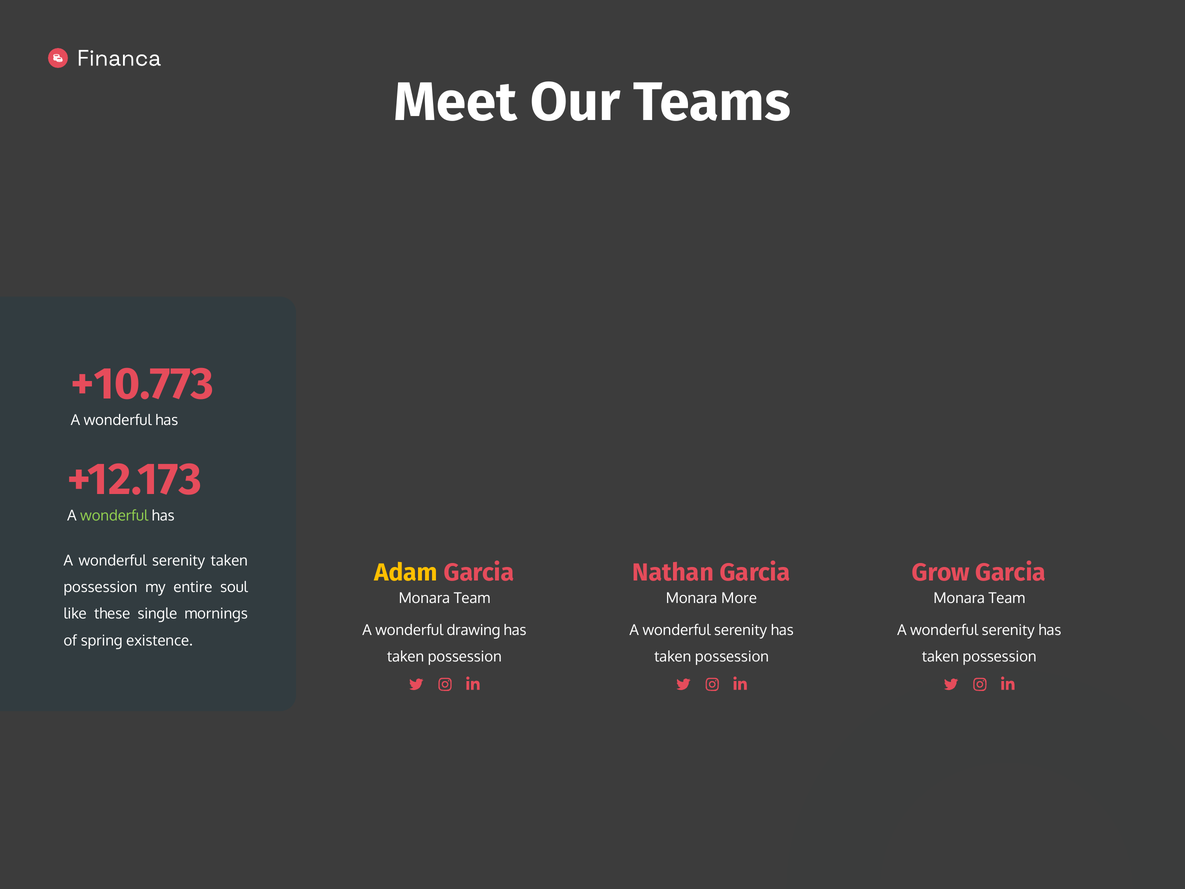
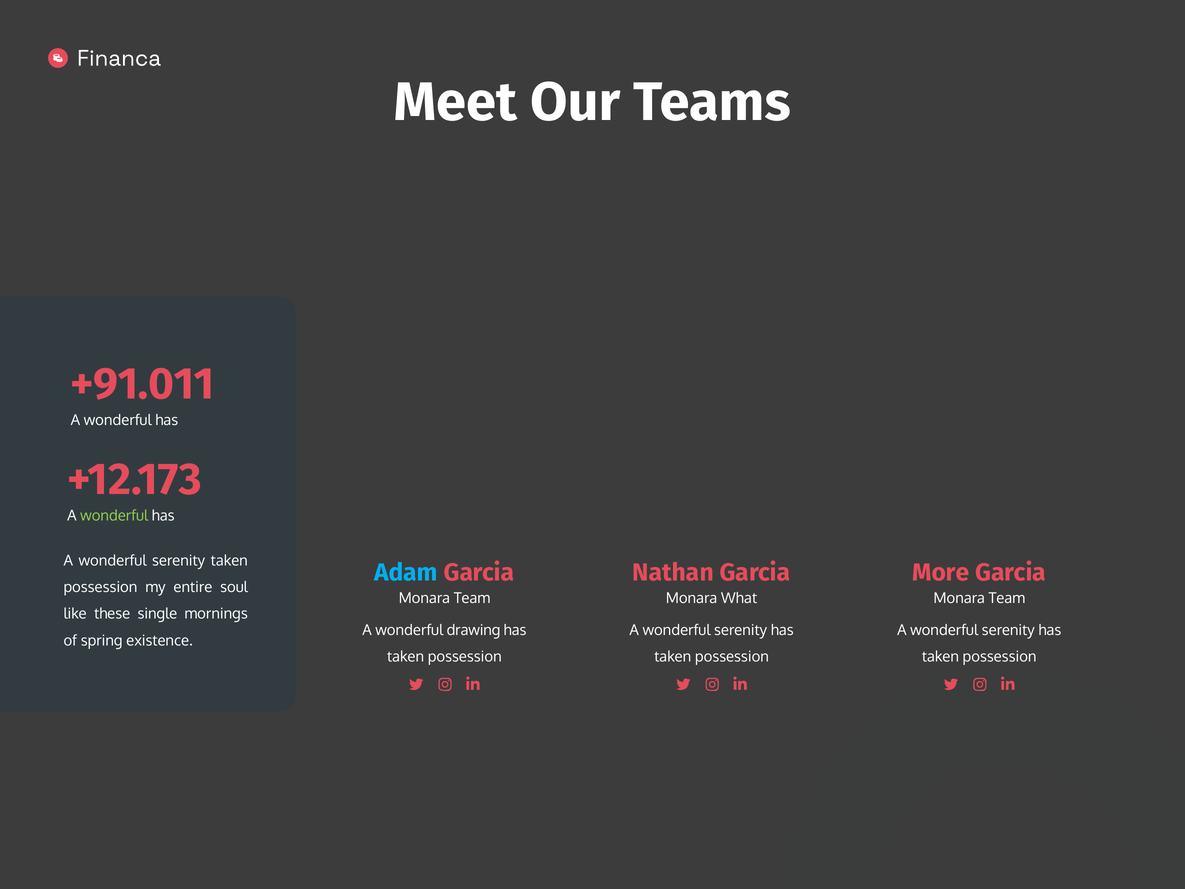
+10.773: +10.773 -> +91.011 (142, 384)
Adam colour: yellow -> light blue (406, 573)
Grow: Grow -> More (941, 573)
More: More -> What (739, 598)
